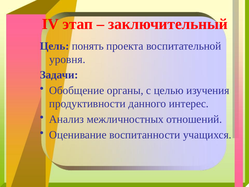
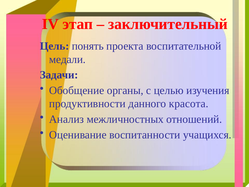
уровня: уровня -> медали (67, 59)
интерес: интерес -> красота (189, 104)
